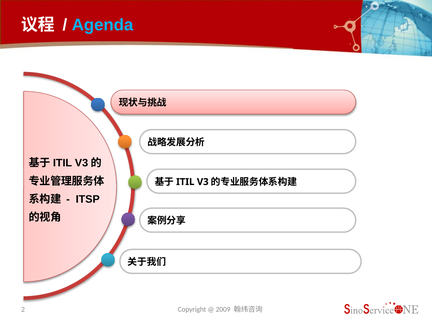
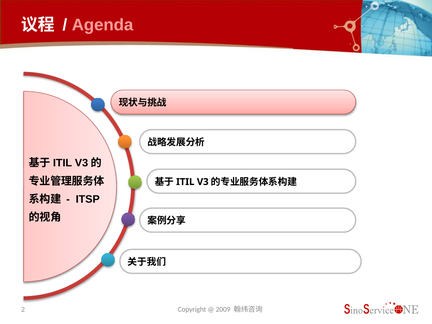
Agenda colour: light blue -> pink (103, 25)
